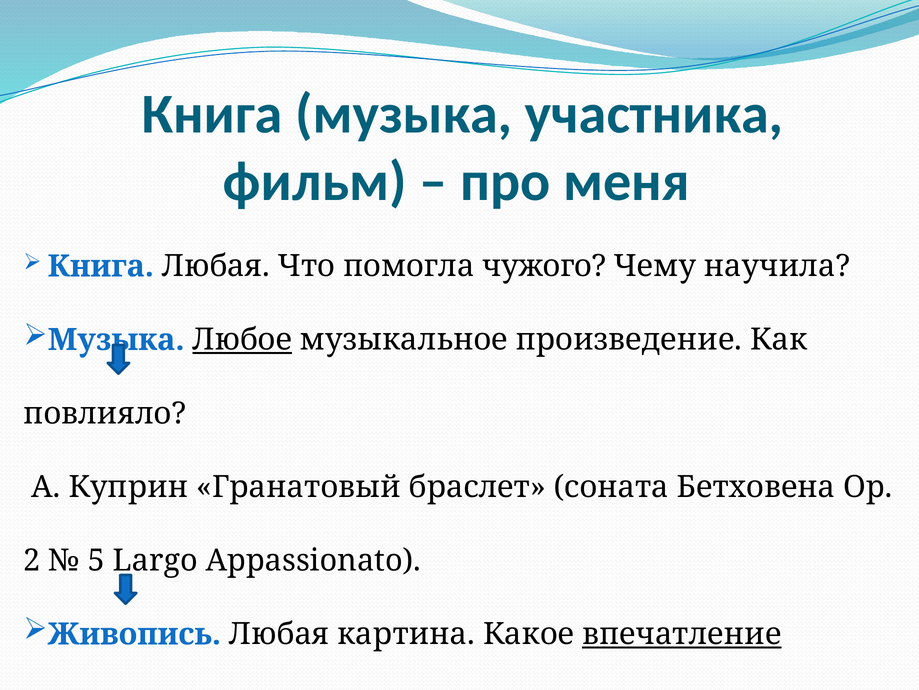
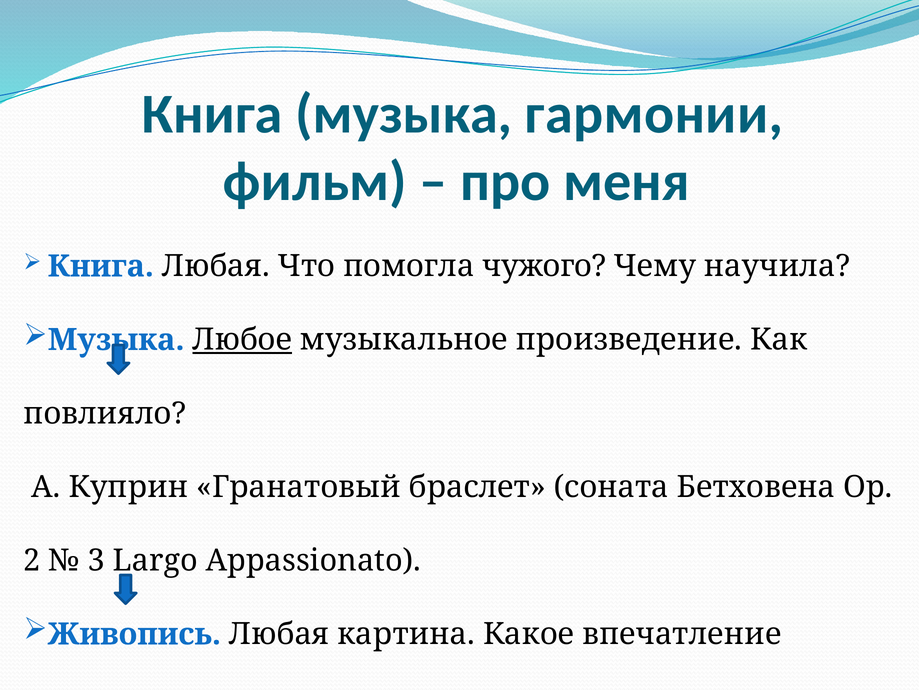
участника: участника -> гармонии (654, 114)
5: 5 -> 3 (96, 560)
впечатление underline: present -> none (682, 634)
